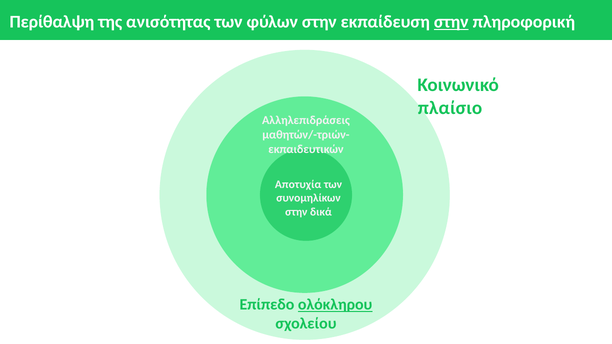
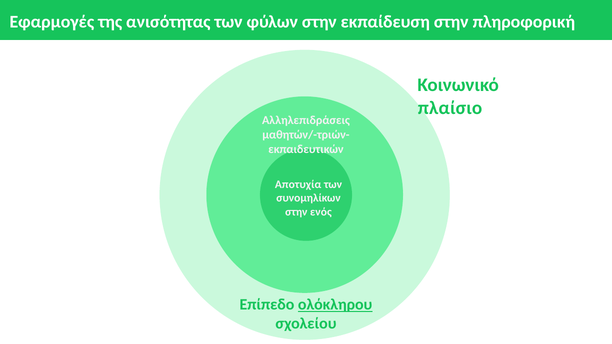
Περίθαλψη: Περίθαλψη -> Εφαρμογές (52, 22)
στην underline: present -> none (451, 22)
δικά: δικά -> ενός (321, 212)
